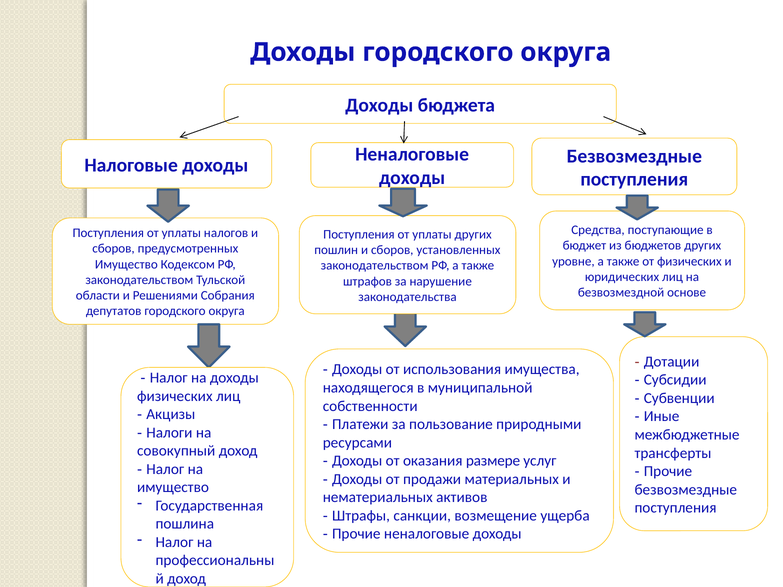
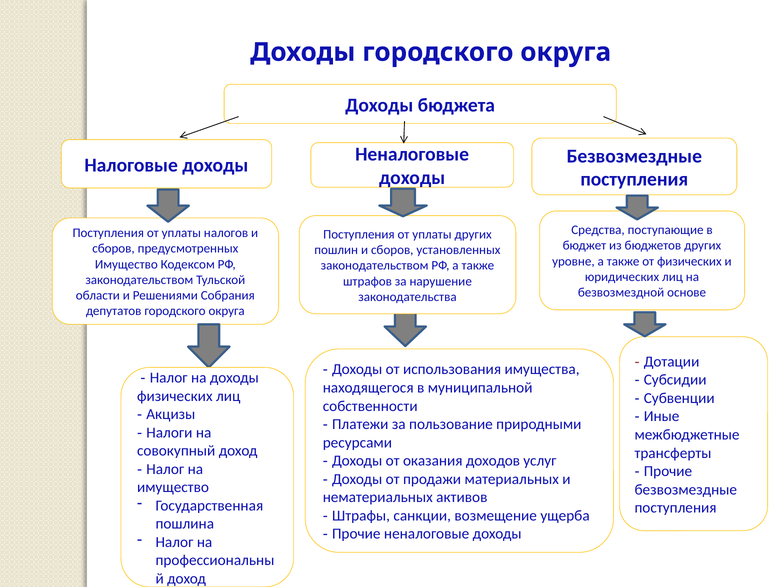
размере: размере -> доходов (493, 461)
